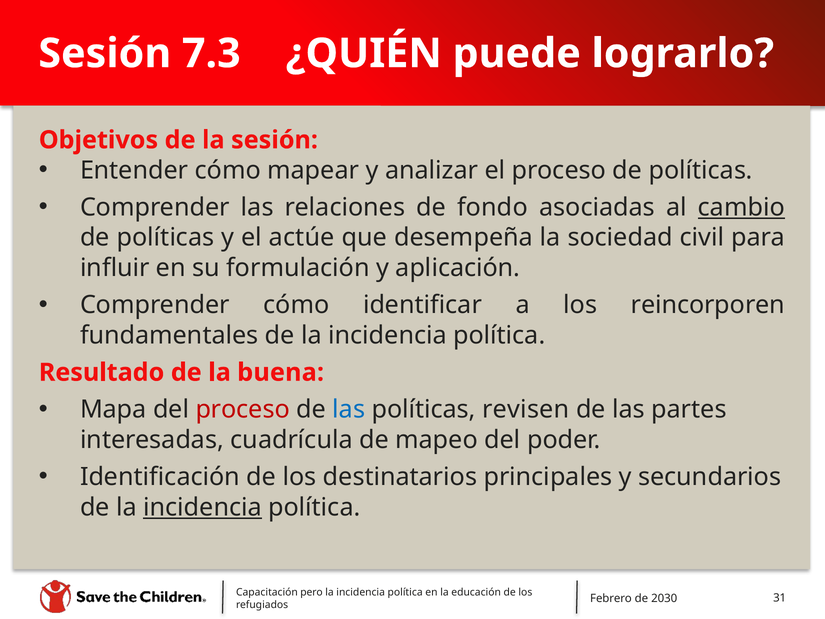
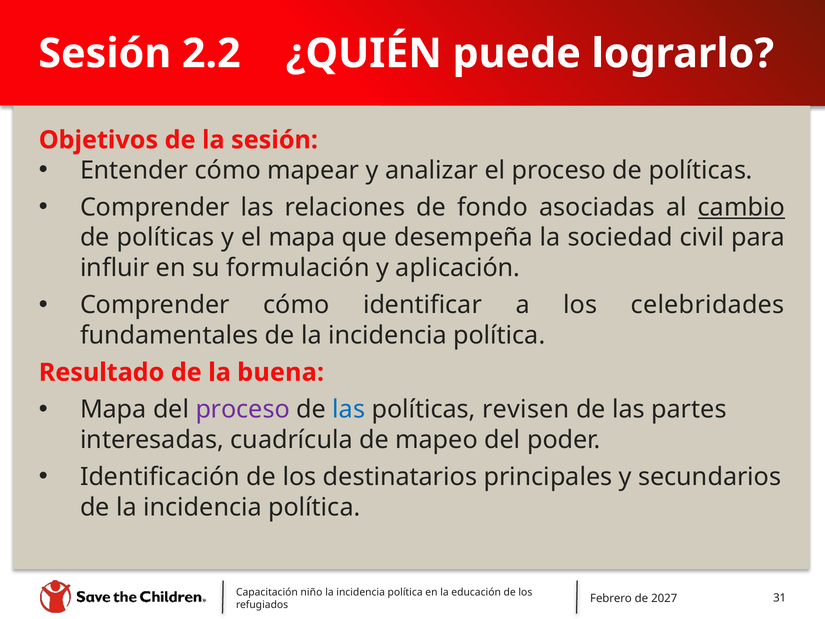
7.3: 7.3 -> 2.2 (211, 54)
el actúe: actúe -> mapa (302, 238)
reincorporen: reincorporen -> celebridades (708, 305)
proceso colour: red -> purple (243, 409)
incidencia underline: present -> none (203, 507)
pero: pero -> niño (311, 592)
2030: 2030 -> 2027 (664, 598)
